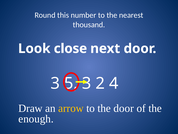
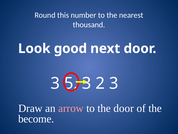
close: close -> good (70, 48)
2 4: 4 -> 3 (114, 83)
arrow colour: yellow -> pink (71, 108)
enough: enough -> become (36, 118)
